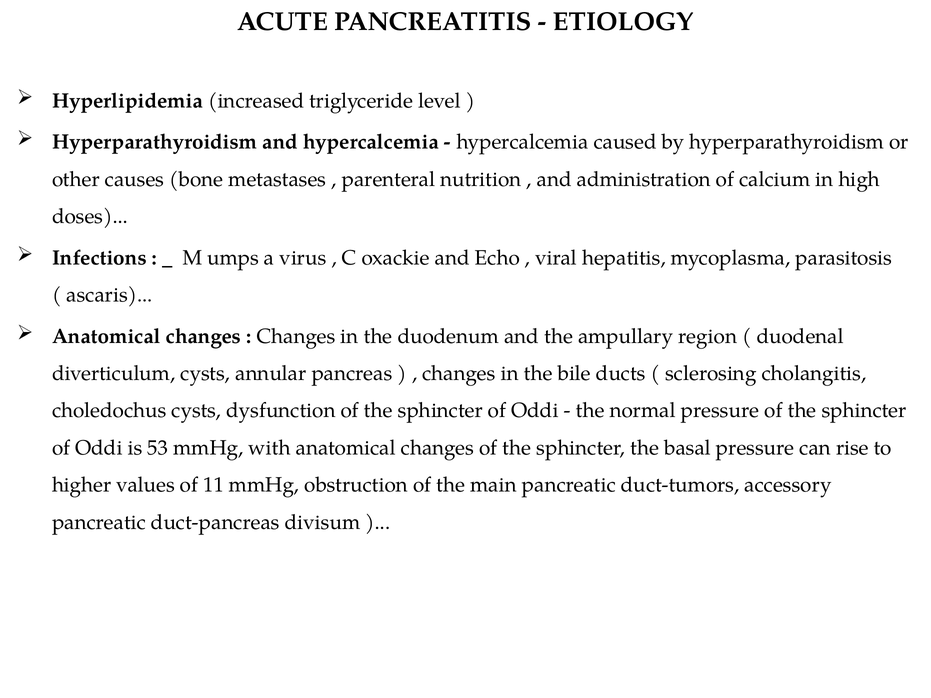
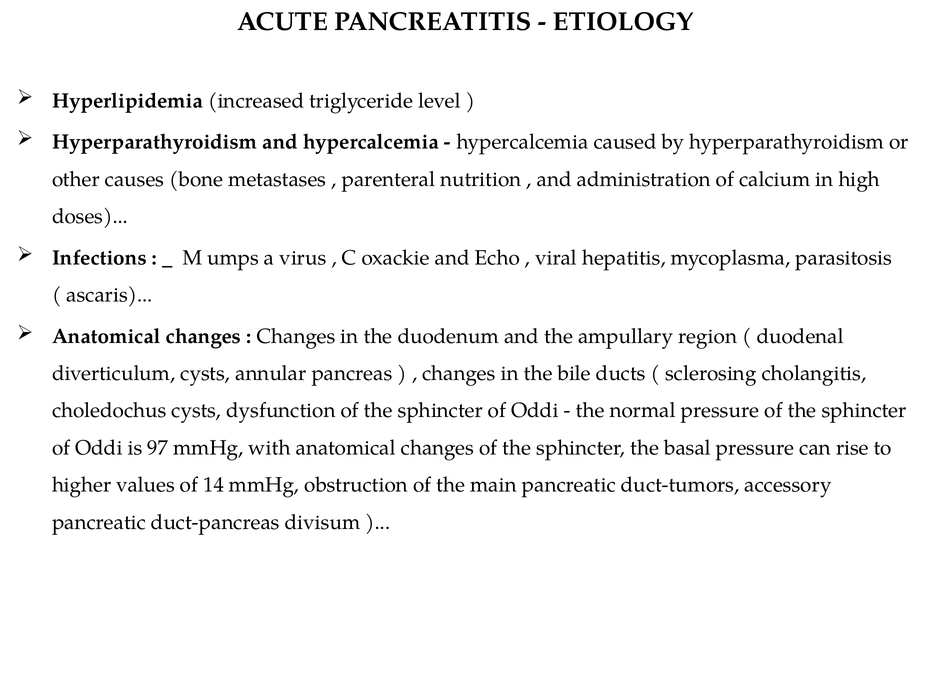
53: 53 -> 97 (158, 448)
11: 11 -> 14 (214, 485)
